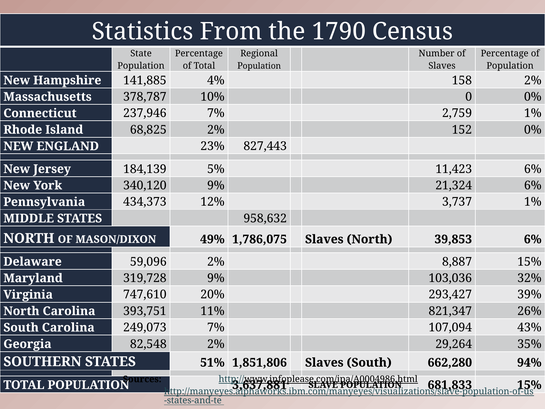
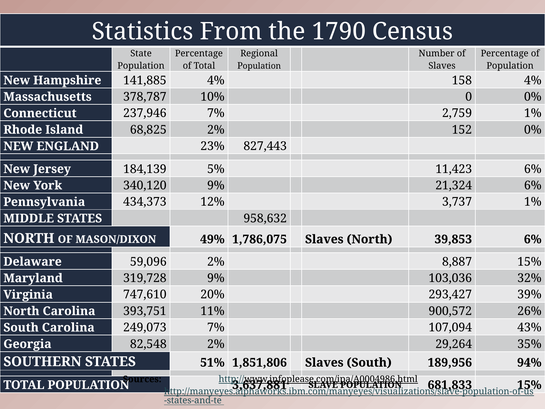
158 2%: 2% -> 4% (533, 80)
821,347: 821,347 -> 900,572 (450, 311)
662,280: 662,280 -> 189,956 (450, 362)
